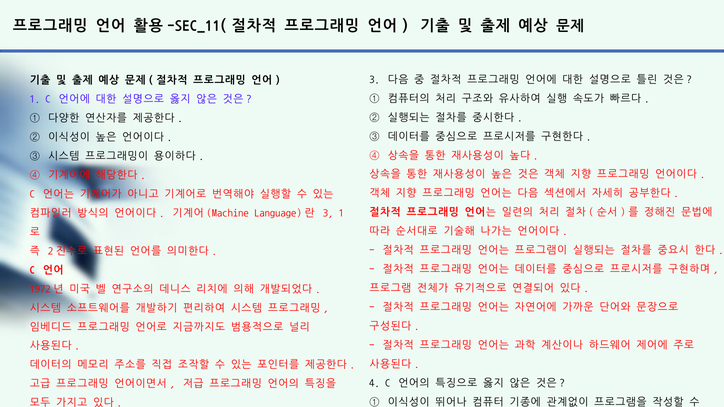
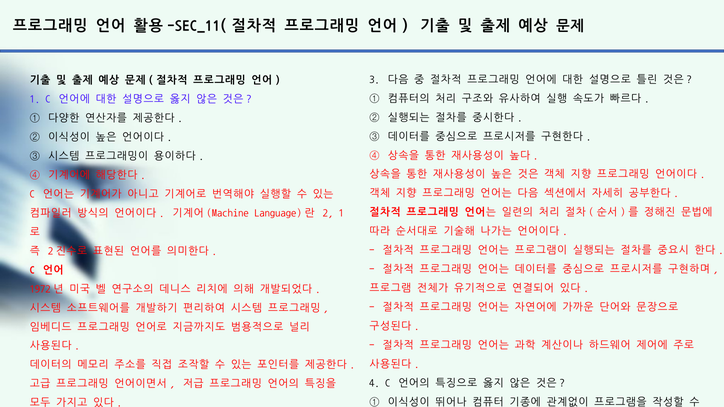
3: 3 -> 2 (328, 213)
